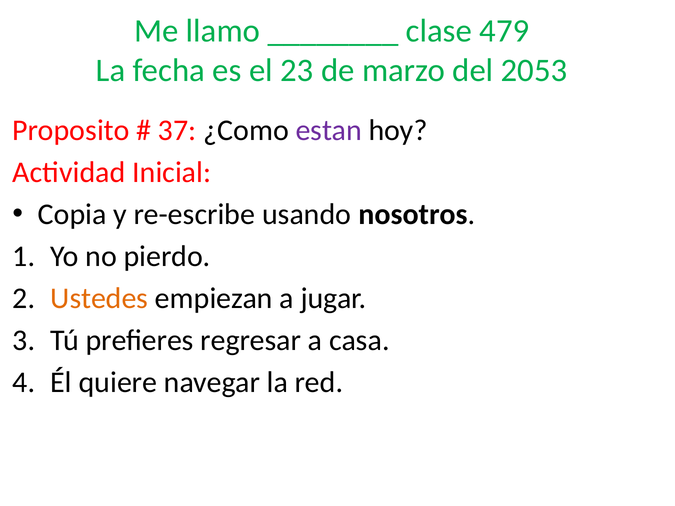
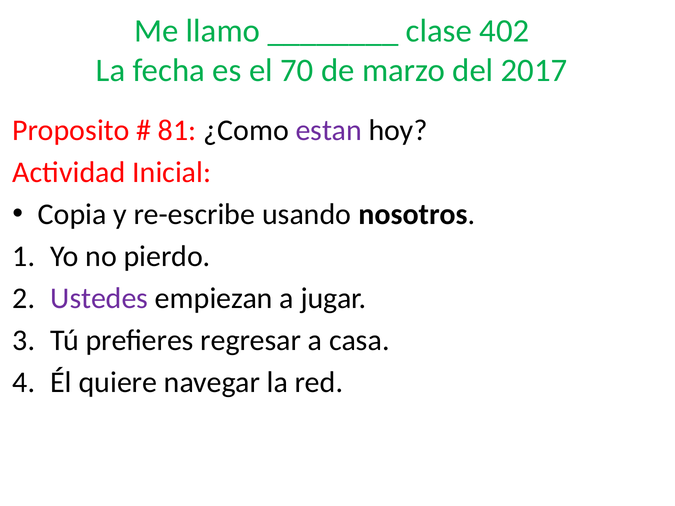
479: 479 -> 402 (504, 31)
23: 23 -> 70 (297, 70)
2053: 2053 -> 2017 (534, 70)
37: 37 -> 81 (177, 130)
Ustedes colour: orange -> purple (99, 299)
